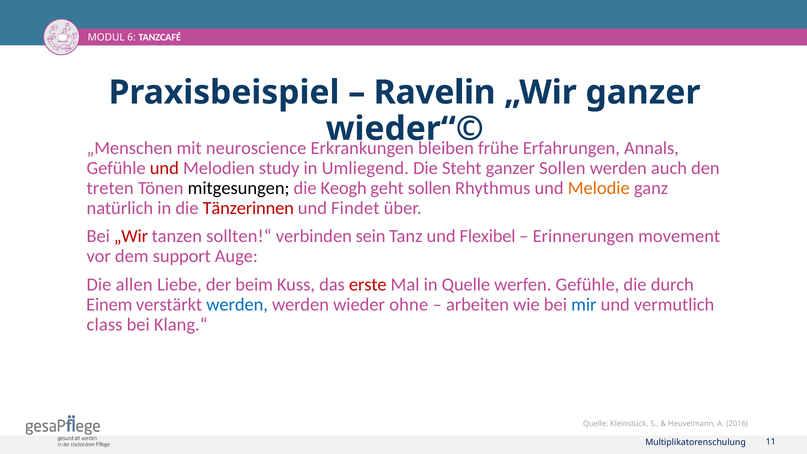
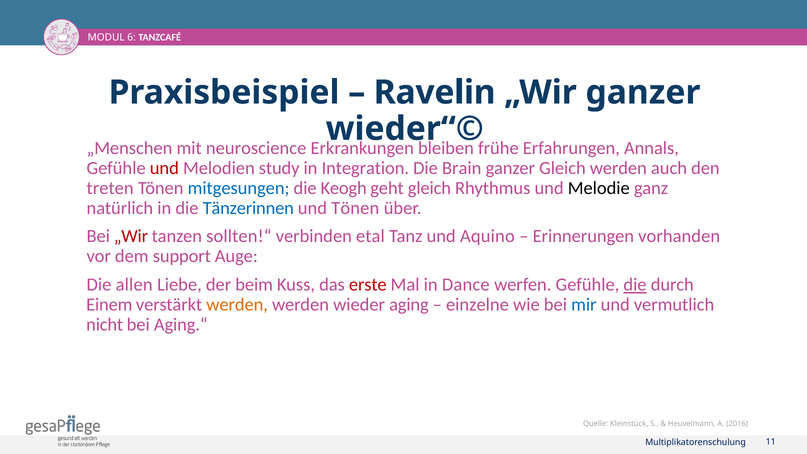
Umliegend: Umliegend -> Integration (365, 168)
Steht: Steht -> Brain (462, 168)
ganzer Sollen: Sollen -> Gleich (562, 168)
mitgesungen colour: black -> blue (239, 188)
geht sollen: sollen -> gleich (429, 188)
Melodie colour: orange -> black (599, 188)
Tänzerinnen colour: red -> blue (248, 208)
und Findet: Findet -> Tönen (355, 208)
sein: sein -> etal (370, 236)
Flexibel: Flexibel -> Aquino (487, 236)
movement: movement -> vorhanden (679, 236)
in Quelle: Quelle -> Dance (466, 285)
die underline: none -> present (635, 285)
werden colour: blue -> orange (237, 305)
ohne: ohne -> aging (409, 305)
arbeiten: arbeiten -> einzelne (477, 305)
class: class -> nicht (105, 325)
Klang.“: Klang.“ -> Aging.“ (181, 325)
